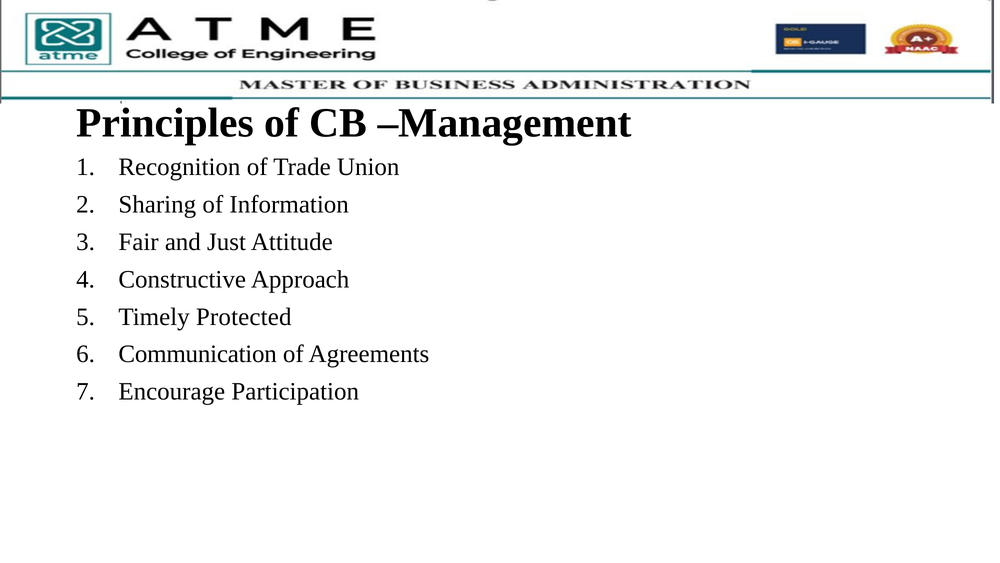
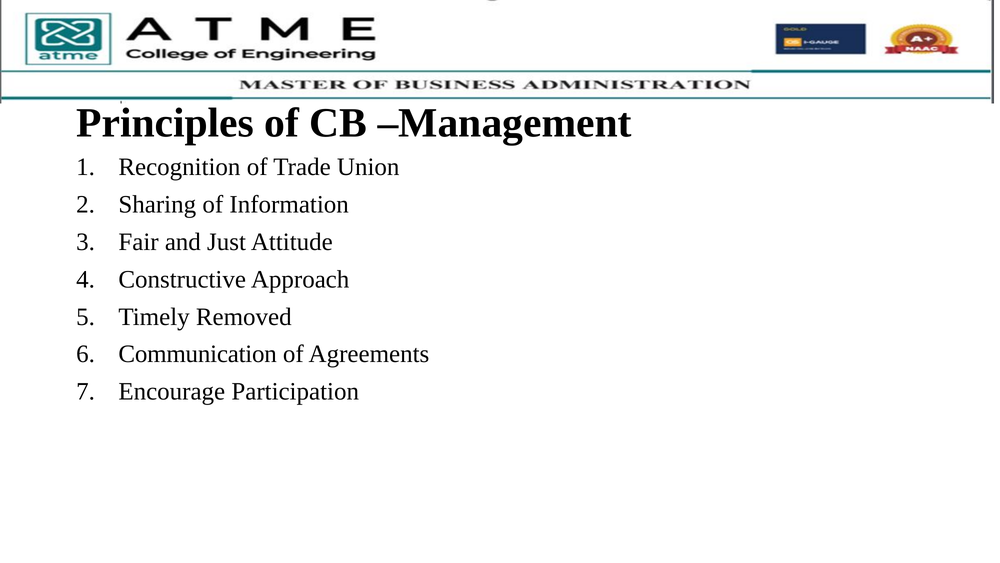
Protected: Protected -> Removed (244, 316)
